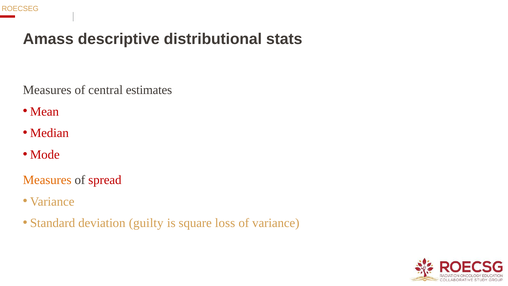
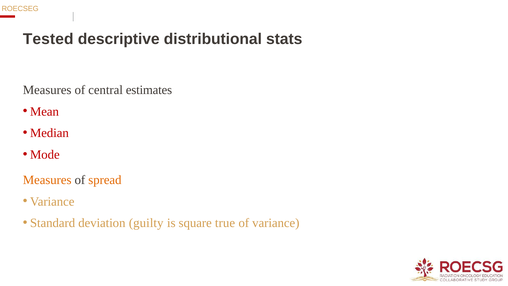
Amass: Amass -> Tested (48, 39)
spread colour: red -> orange (105, 180)
loss: loss -> true (225, 223)
